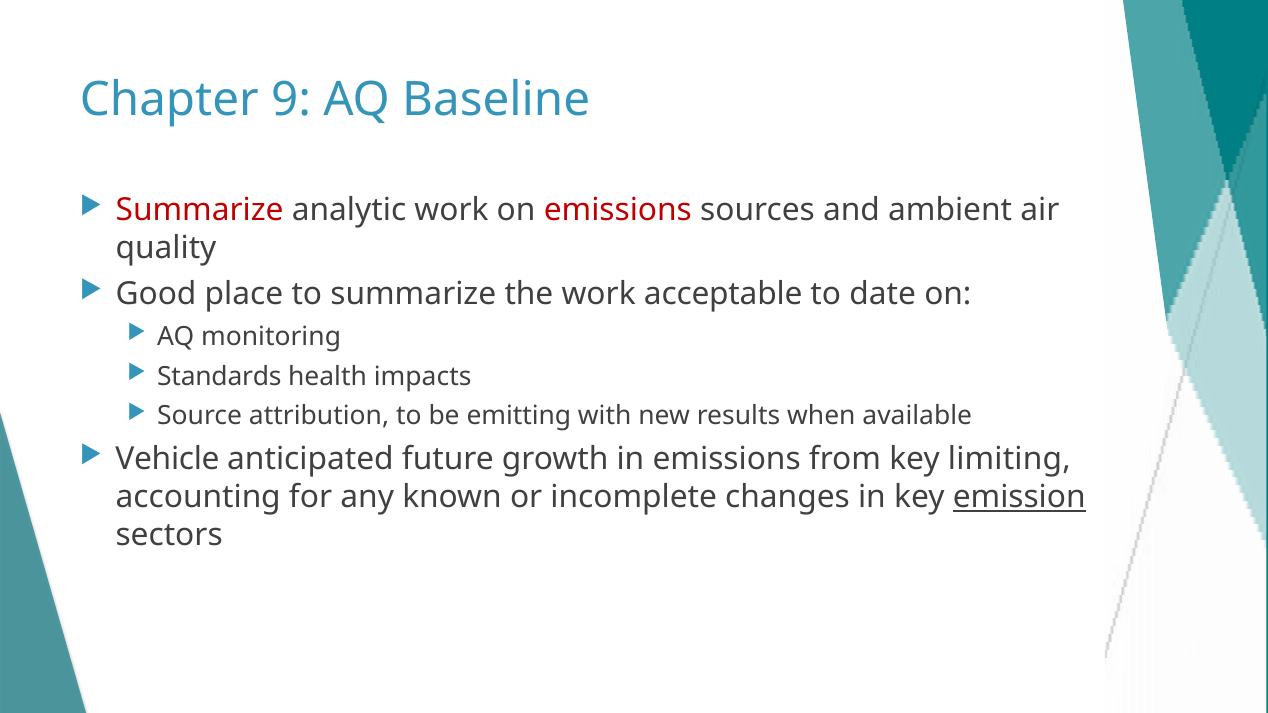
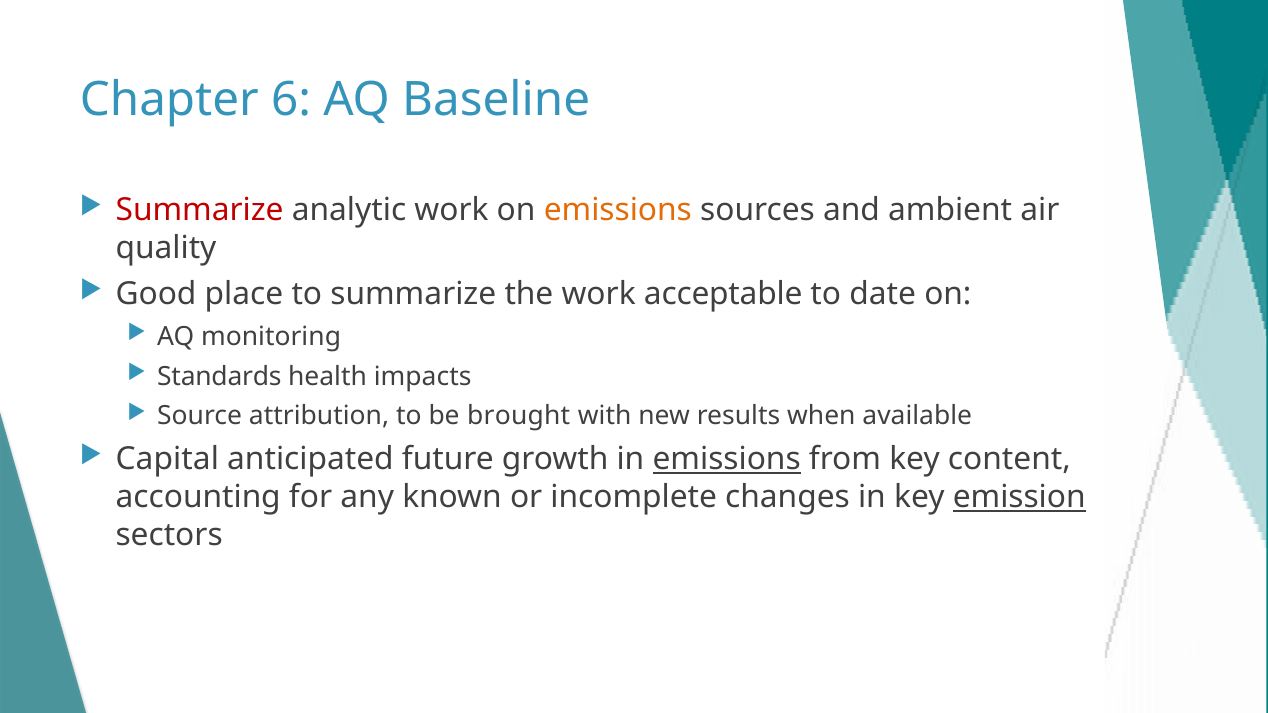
9: 9 -> 6 (291, 100)
emissions colour: red -> orange (618, 210)
emitting: emitting -> brought (519, 416)
Vehicle: Vehicle -> Capital (167, 460)
emissions underline: none -> present (727, 460)
limiting: limiting -> content (1009, 460)
